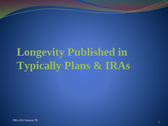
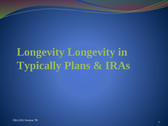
Longevity Published: Published -> Longevity (91, 52)
